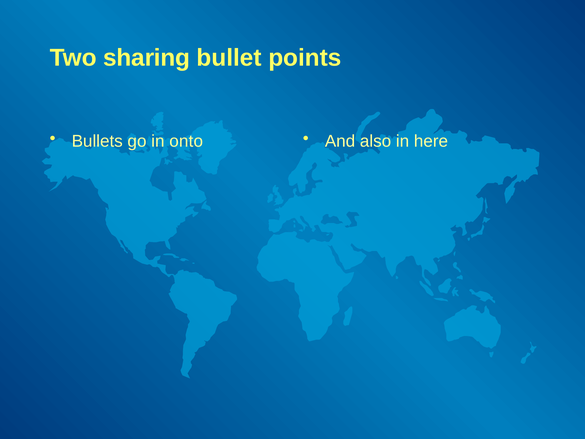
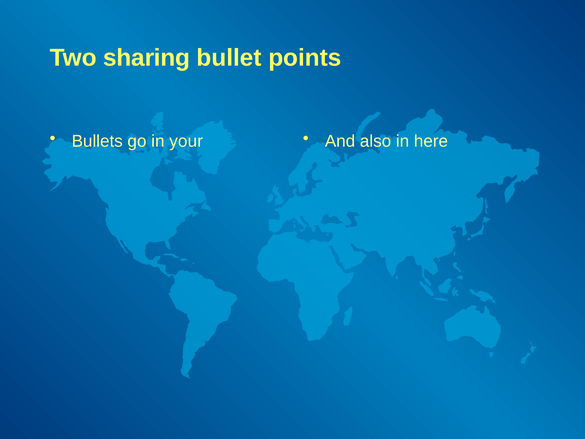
onto: onto -> your (186, 141)
